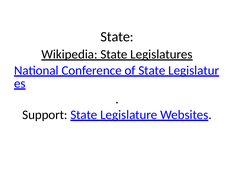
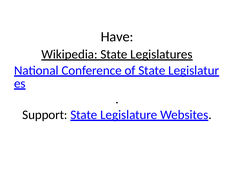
State: State -> Have (117, 37)
